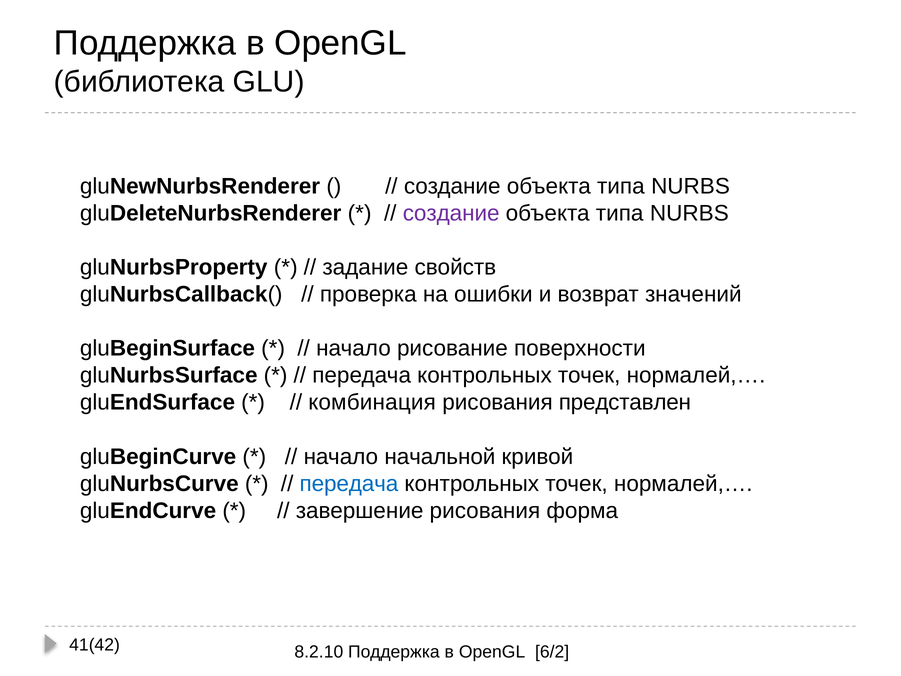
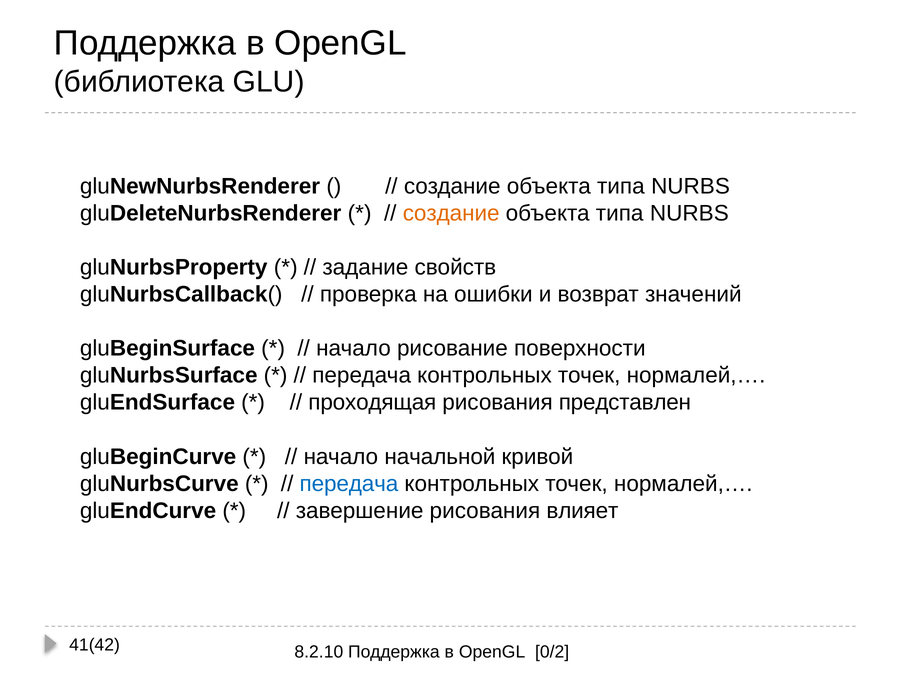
создание colour: purple -> orange (451, 213)
комбинация: комбинация -> проходящая (372, 402)
форма: форма -> влияет (582, 510)
6/2: 6/2 -> 0/2 (552, 651)
